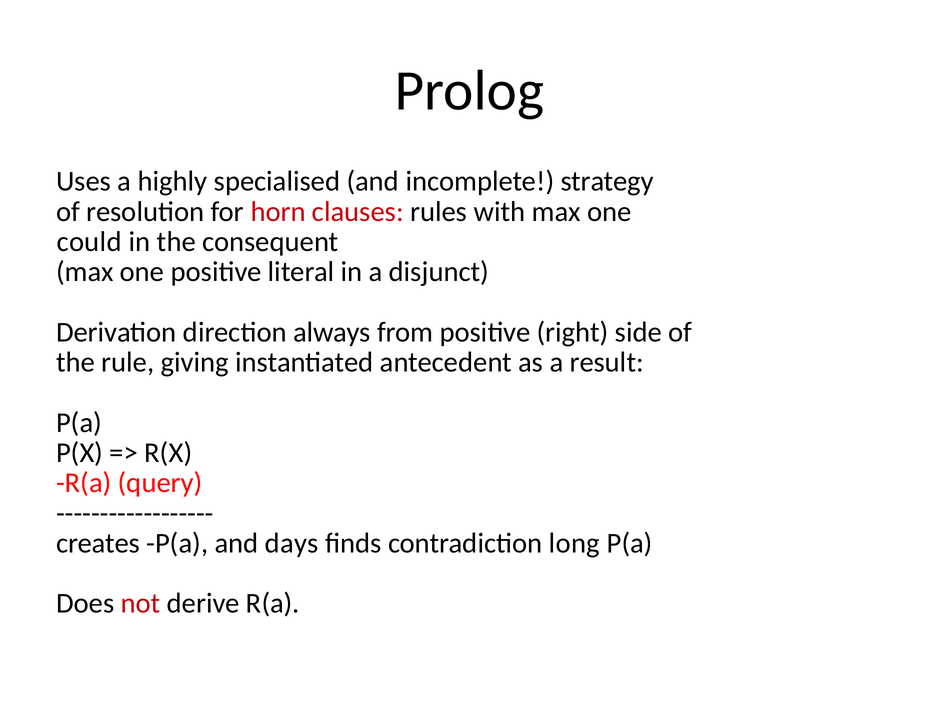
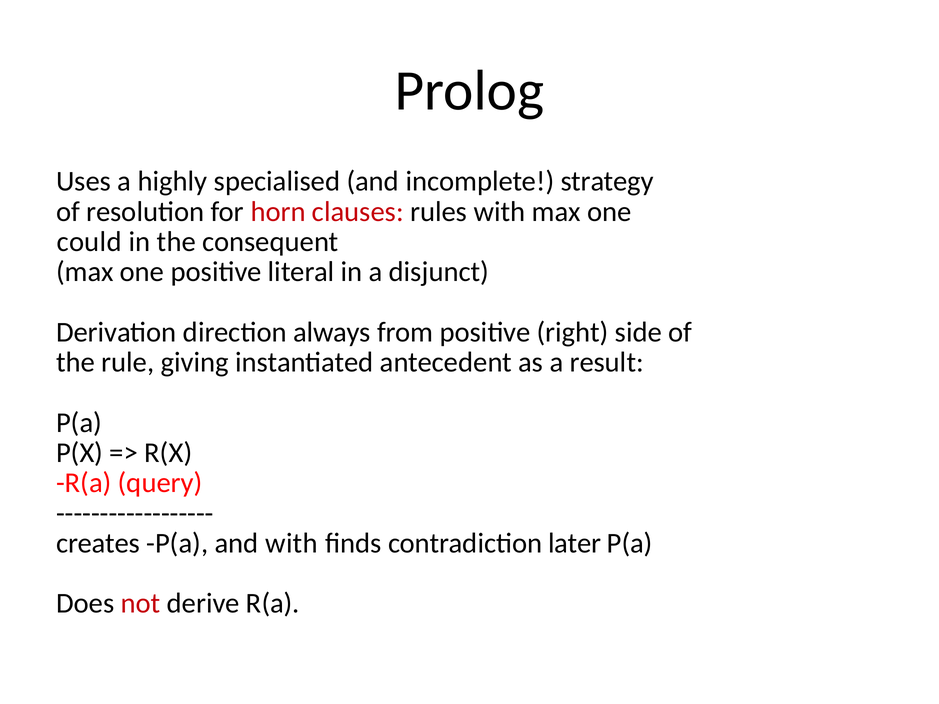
and days: days -> with (292, 543)
long: long -> later (575, 543)
